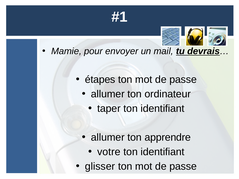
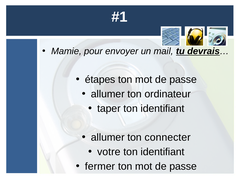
apprendre: apprendre -> connecter (168, 138)
glisser: glisser -> fermer (100, 167)
